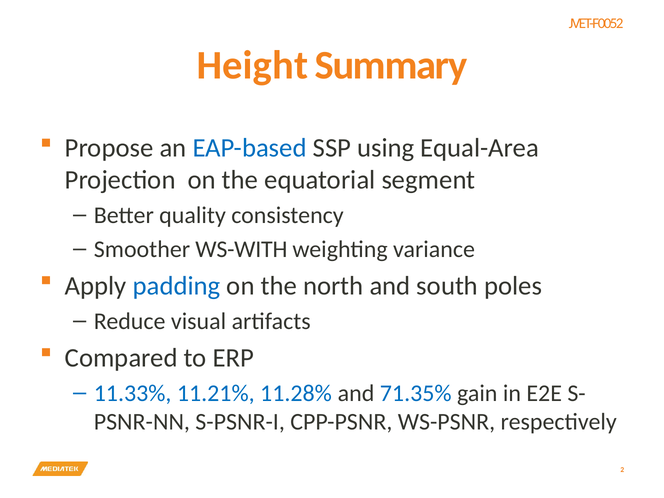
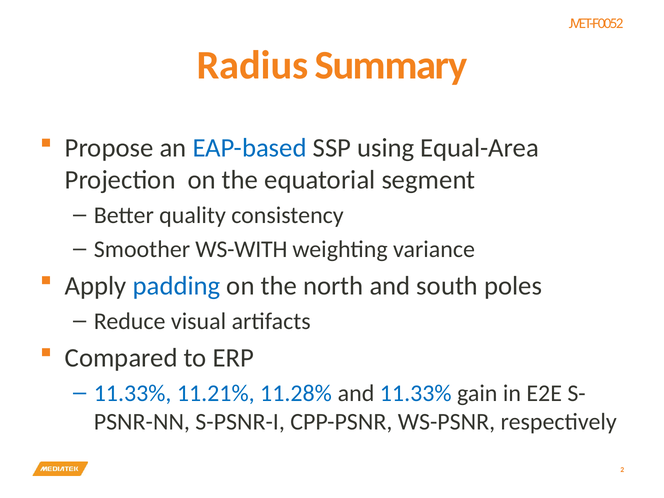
Height: Height -> Radius (252, 65)
and 71.35%: 71.35% -> 11.33% (416, 393)
